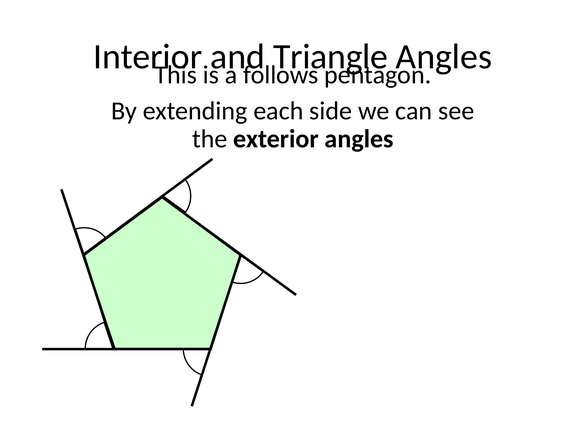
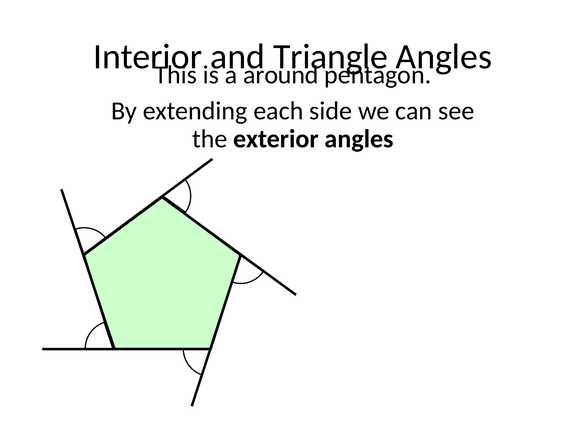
follows: follows -> around (281, 75)
